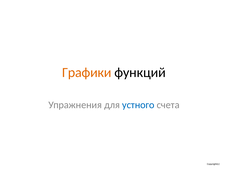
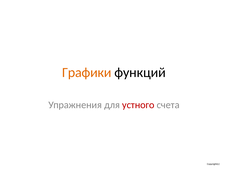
устного colour: blue -> red (138, 105)
